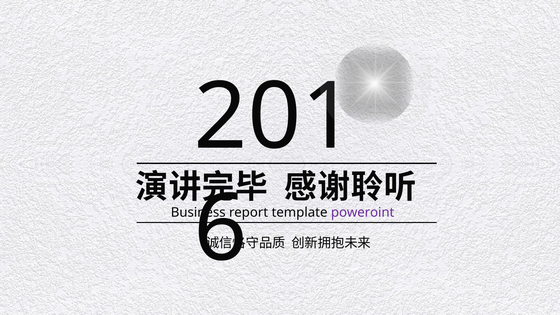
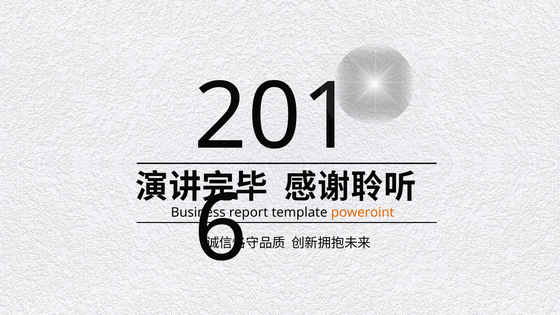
poweroint colour: purple -> orange (363, 212)
